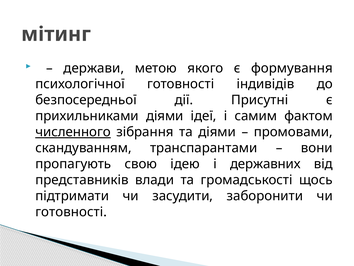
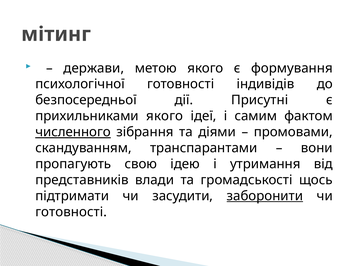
прихильниками діями: діями -> якого (165, 116)
державних: державних -> утримання (265, 164)
заборонити underline: none -> present (265, 196)
